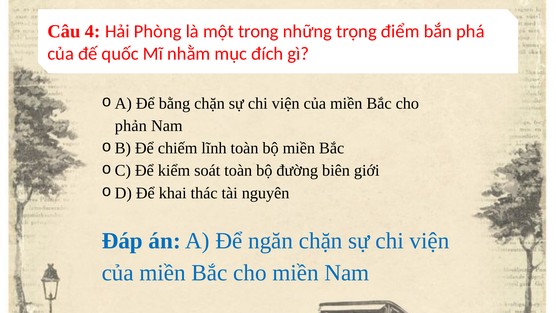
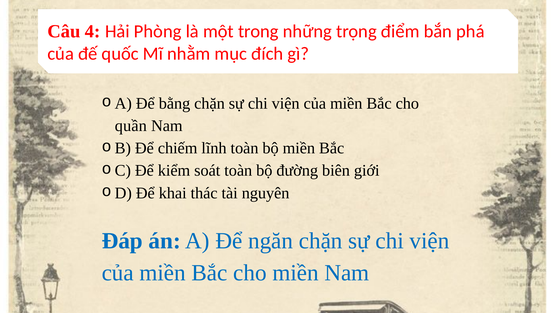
phản: phản -> quần (131, 126)
